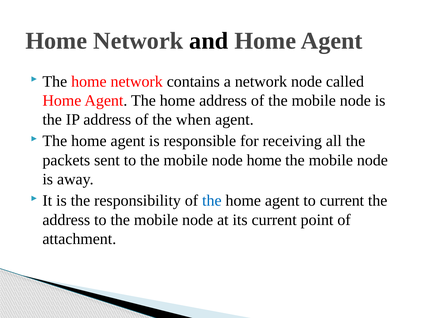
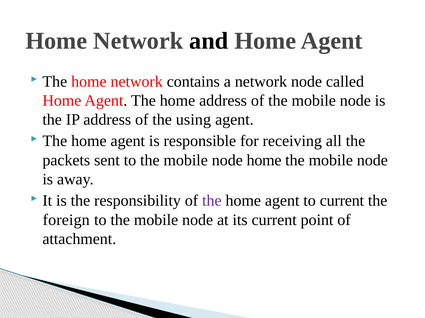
when: when -> using (193, 120)
the colour: blue -> purple (212, 201)
address: address -> foreign (66, 220)
